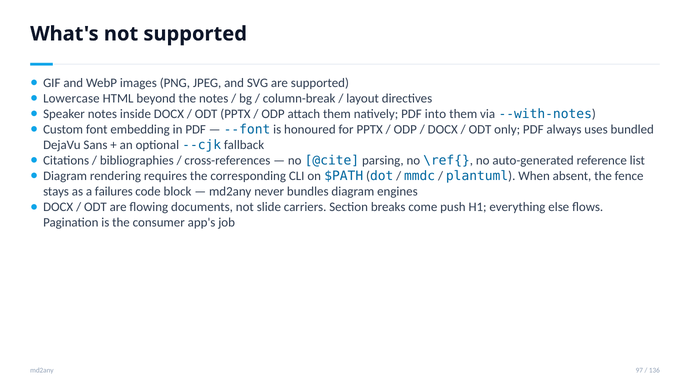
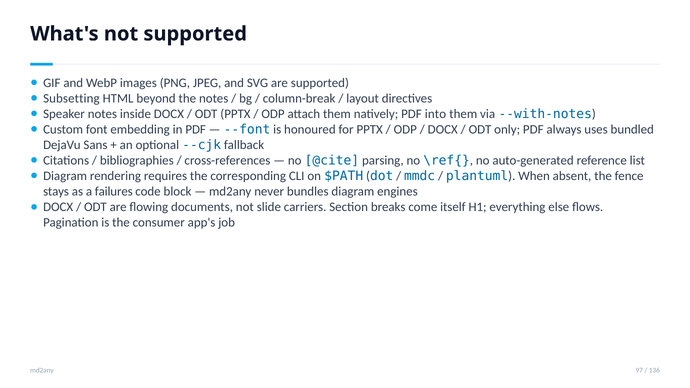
Lowercase: Lowercase -> Subsetting (71, 98)
push: push -> itself (453, 207)
